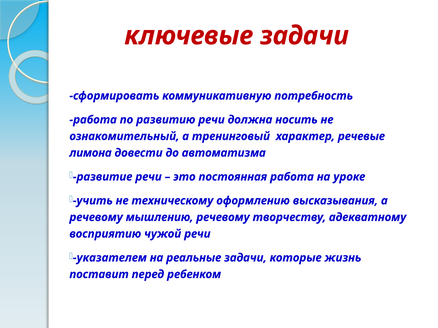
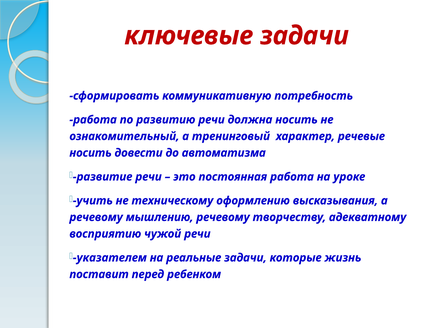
лимона: лимона -> носить (90, 153)
